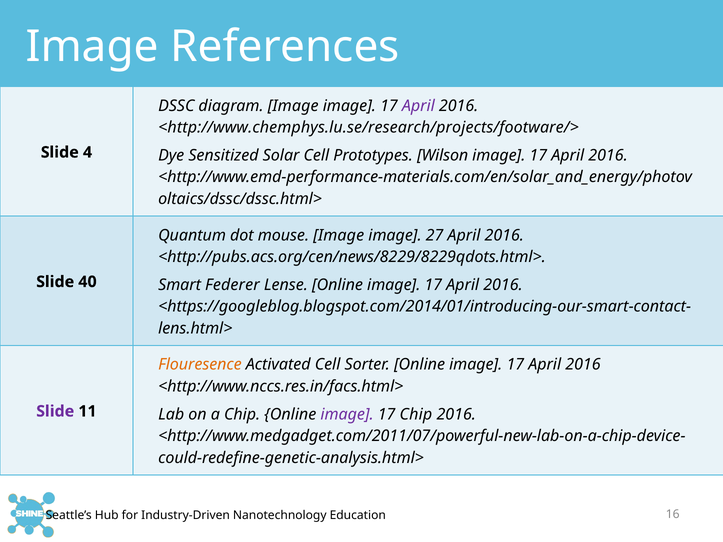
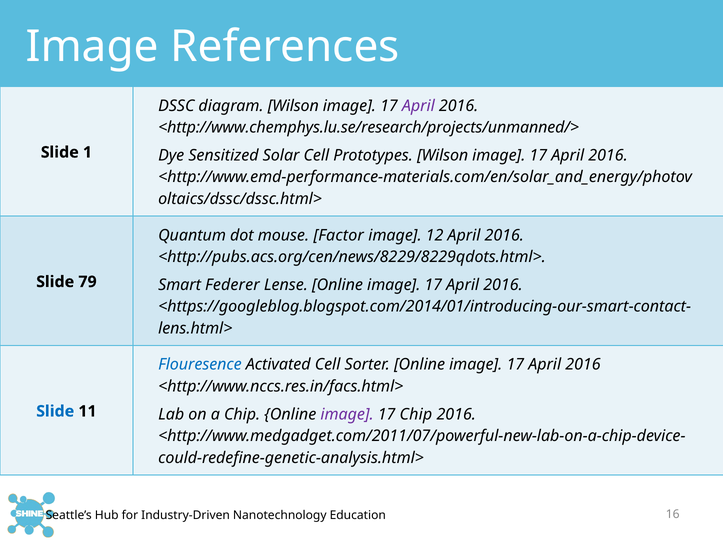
diagram Image: Image -> Wilson (293, 106)
<http://www.chemphys.lu.se/research/projects/footware/>: <http://www.chemphys.lu.se/research/projects/footware/> -> <http://www.chemphys.lu.se/research/projects/unmanned/> (369, 128)
4: 4 -> 1 (88, 152)
mouse Image: Image -> Factor (339, 235)
27: 27 -> 12 (435, 235)
40: 40 -> 79 (88, 282)
Flouresence colour: orange -> blue (200, 365)
Slide colour: purple -> blue (55, 411)
